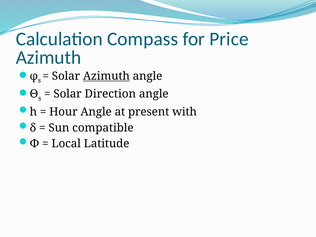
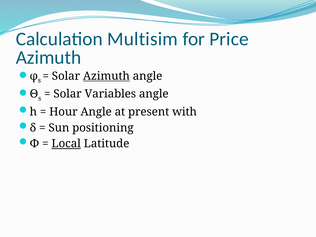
Compass: Compass -> Multisim (143, 39)
Direction: Direction -> Variables (110, 94)
compatible: compatible -> positioning (103, 128)
Local underline: none -> present (66, 144)
